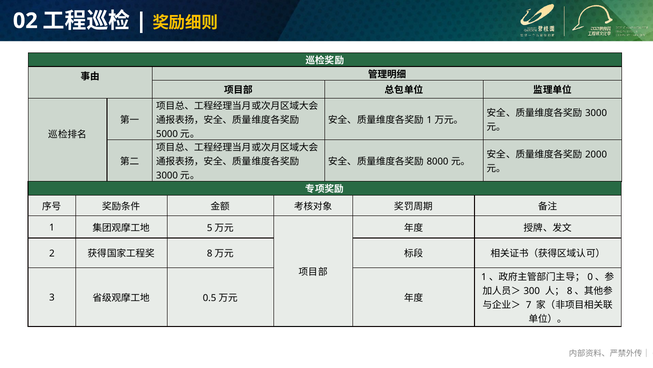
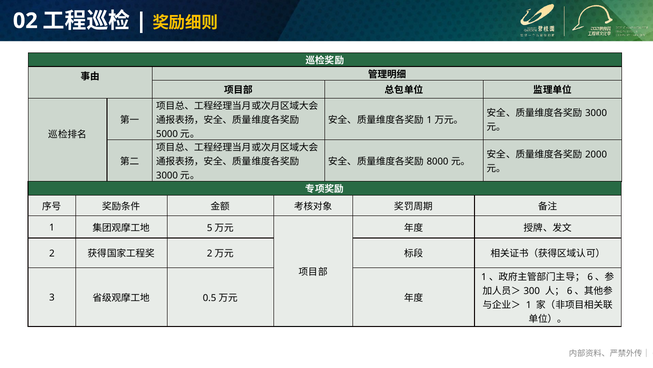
8: 8 -> 2 (210, 253)
0: 0 -> 6 (590, 277)
8: 8 -> 6 (570, 291)
7: 7 -> 1 (529, 304)
